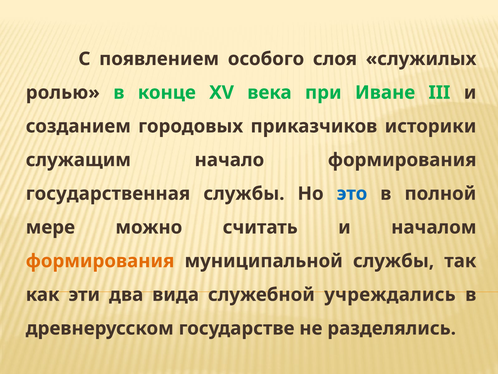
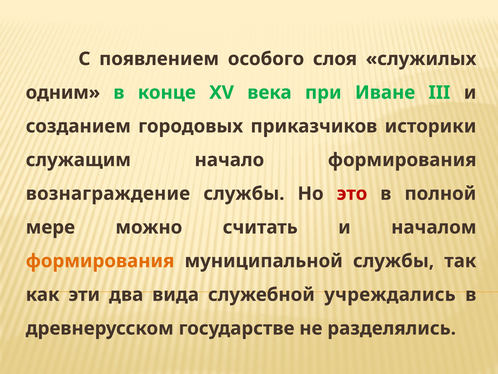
ролью: ролью -> одним (63, 92)
государственная: государственная -> вознаграждение (108, 193)
это colour: blue -> red (352, 193)
